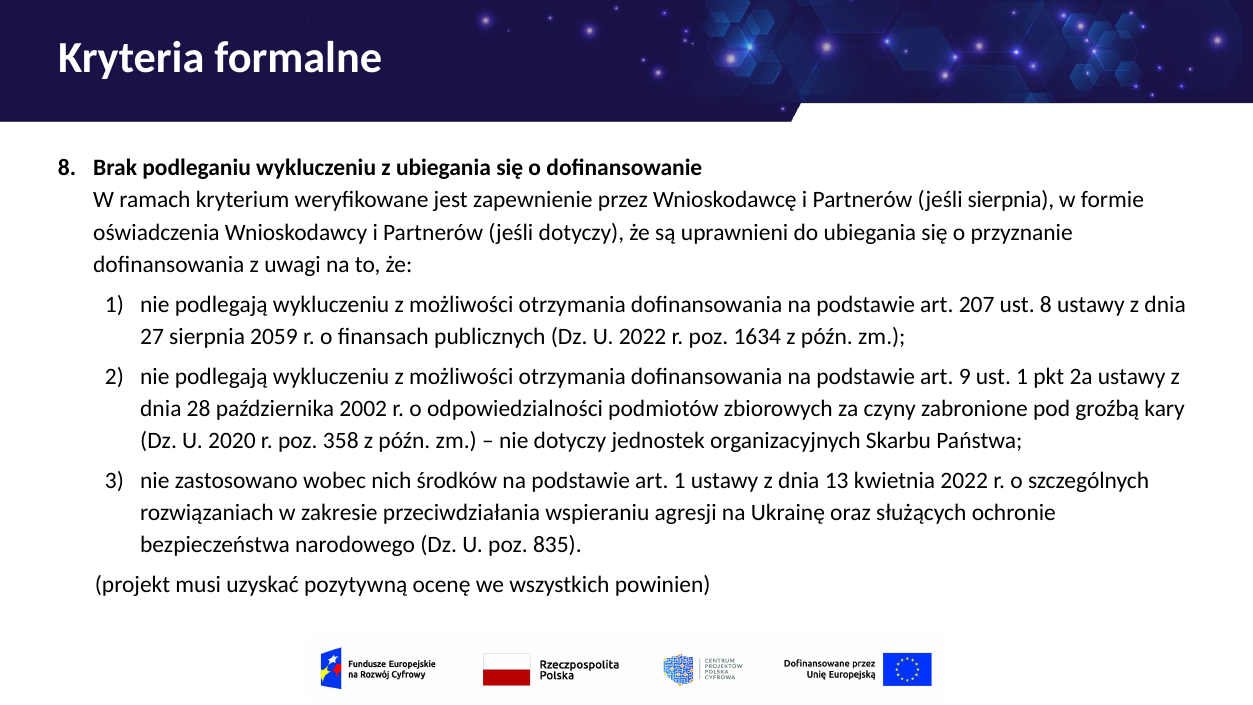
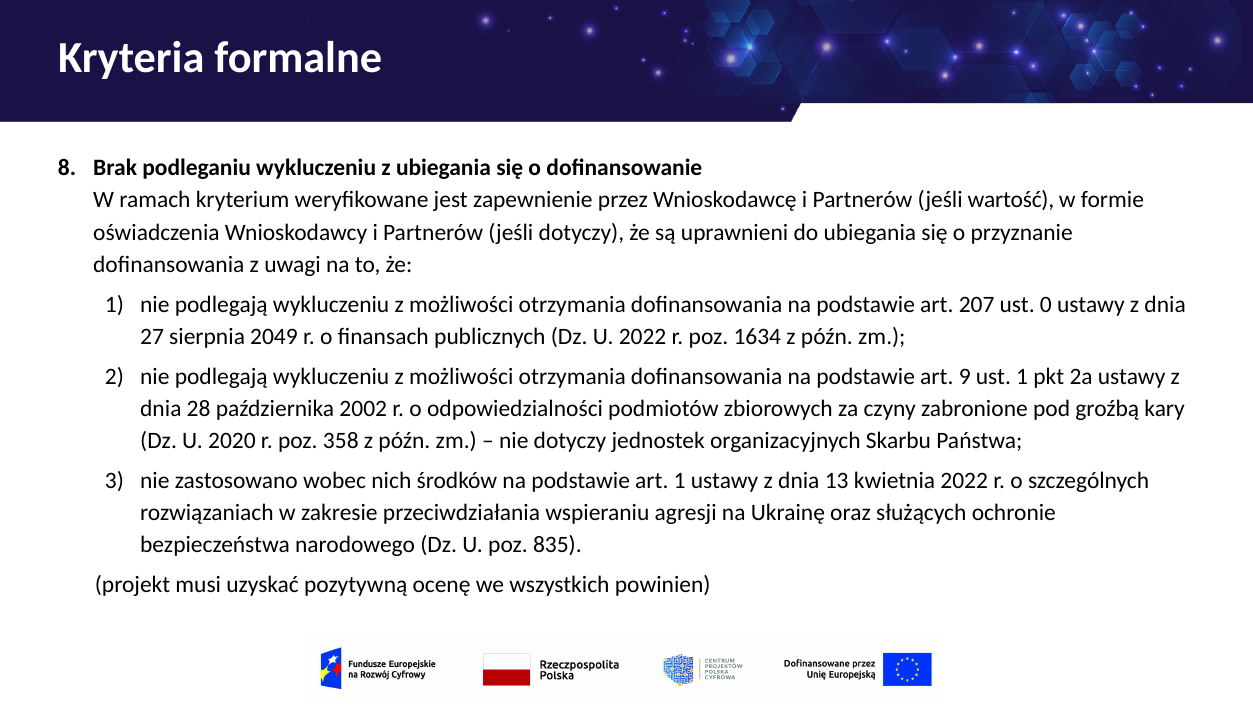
jeśli sierpnia: sierpnia -> wartość (1011, 200)
ust 8: 8 -> 0 (1046, 304)
2059: 2059 -> 2049 (274, 336)
